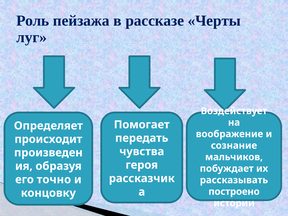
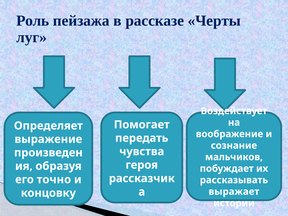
происходит: происходит -> выражение (48, 139)
построено: построено -> выражает (234, 192)
